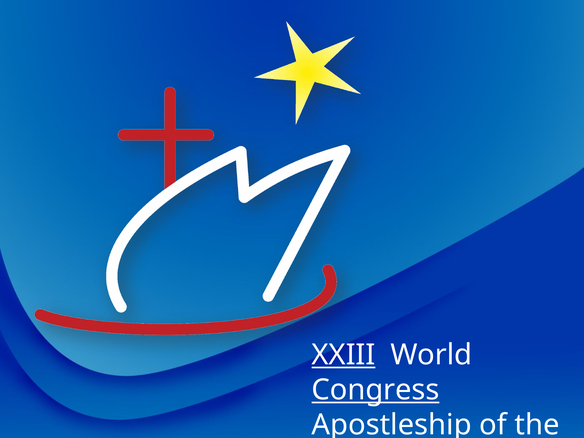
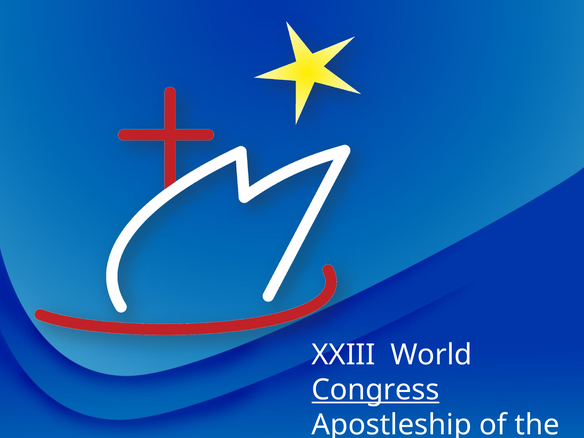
XXIII underline: present -> none (343, 355)
